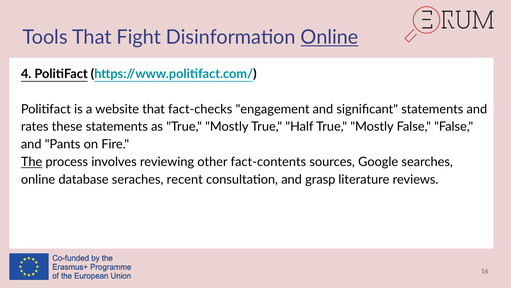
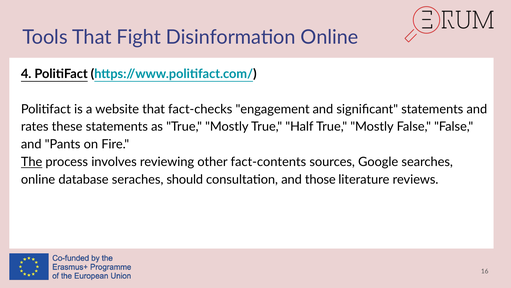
Online underline: present -> none (330, 37)
recent: recent -> should (185, 179)
grasp: grasp -> those (320, 179)
